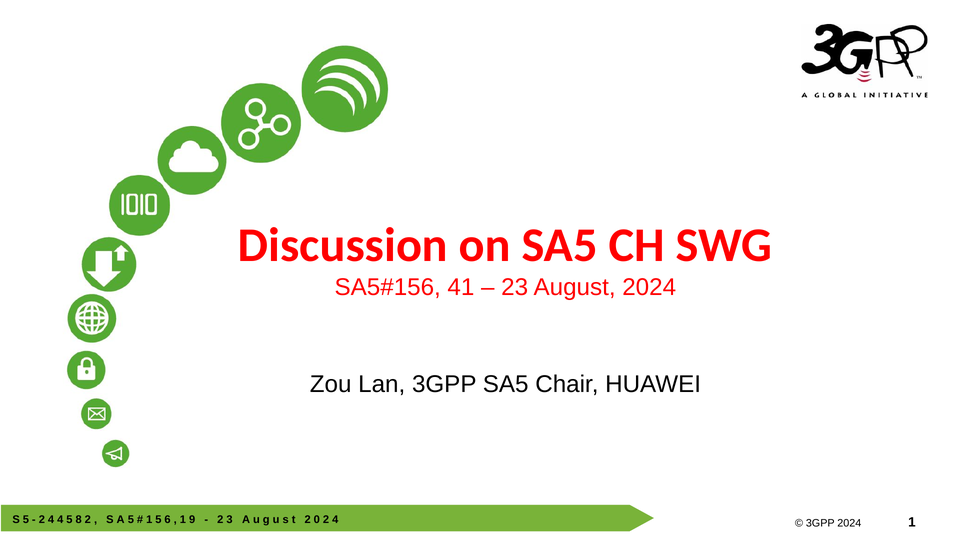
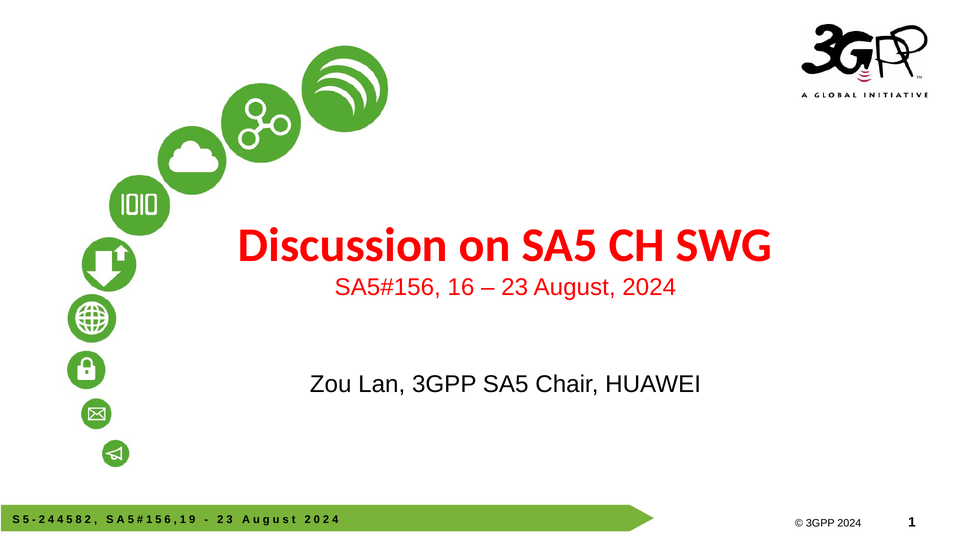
41: 41 -> 16 (461, 288)
